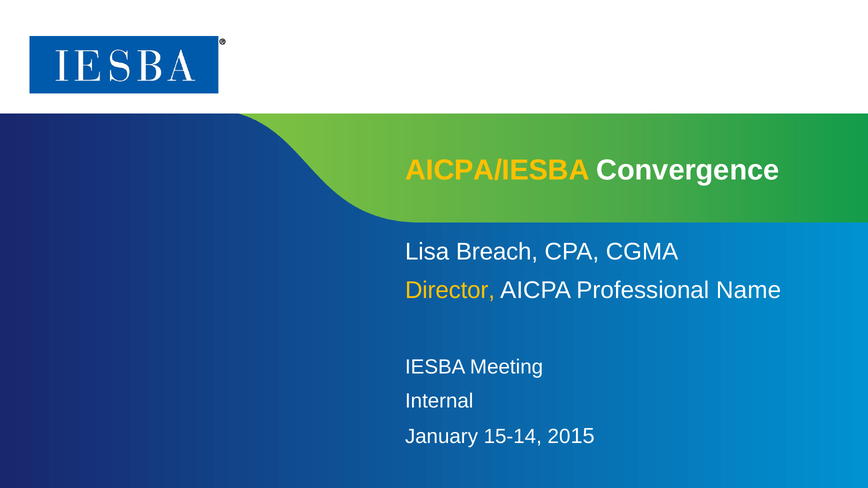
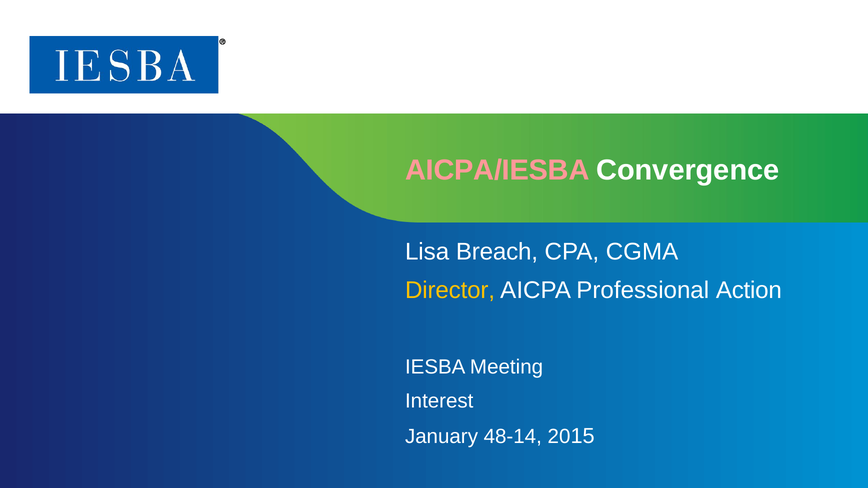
AICPA/IESBA colour: yellow -> pink (497, 170)
Name: Name -> Action (749, 290)
Internal: Internal -> Interest (439, 401)
15-14: 15-14 -> 48-14 (513, 437)
